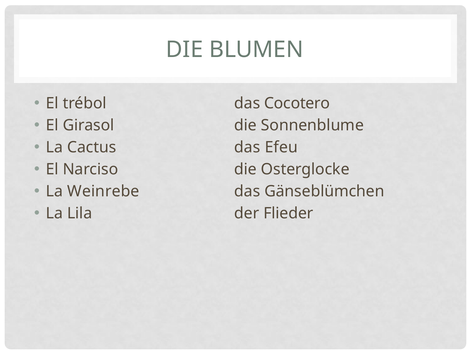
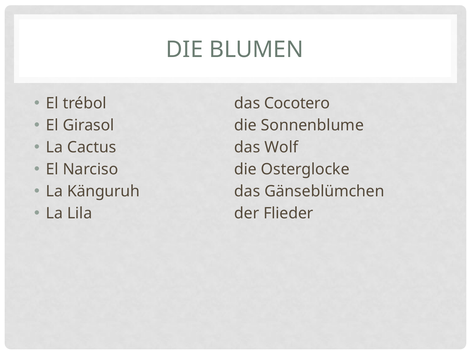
Efeu: Efeu -> Wolf (281, 147)
Weinrebe: Weinrebe -> Känguruh (103, 191)
